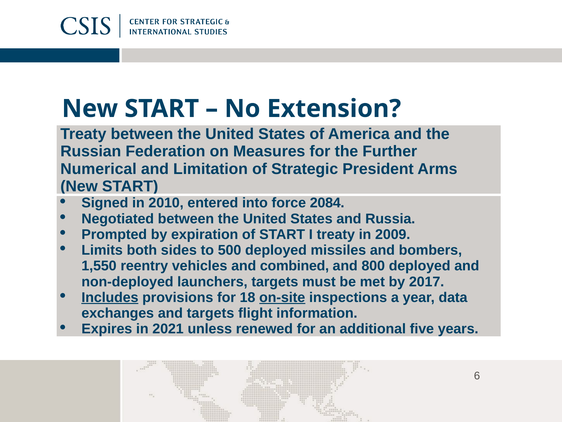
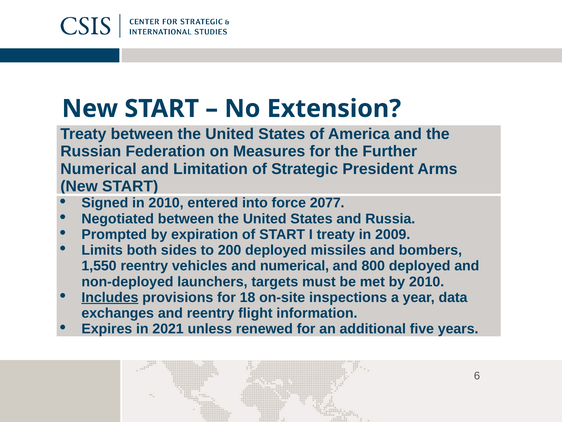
2084: 2084 -> 2077 (327, 203)
500: 500 -> 200 (230, 250)
and combined: combined -> numerical (295, 266)
by 2017: 2017 -> 2010 (427, 281)
on-site underline: present -> none (282, 297)
and targets: targets -> reentry (211, 313)
